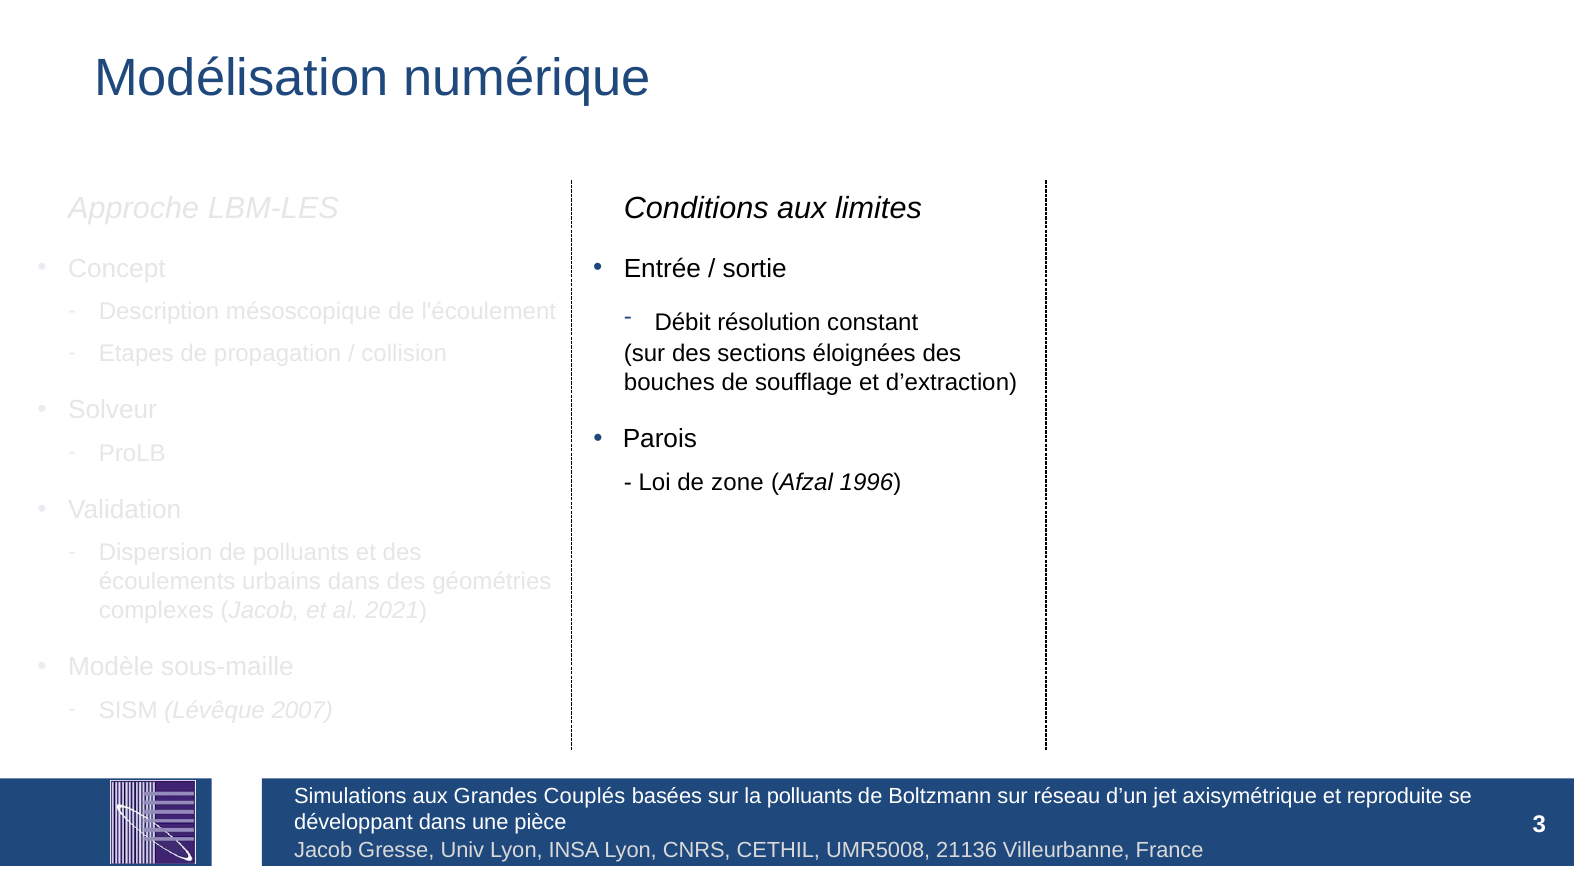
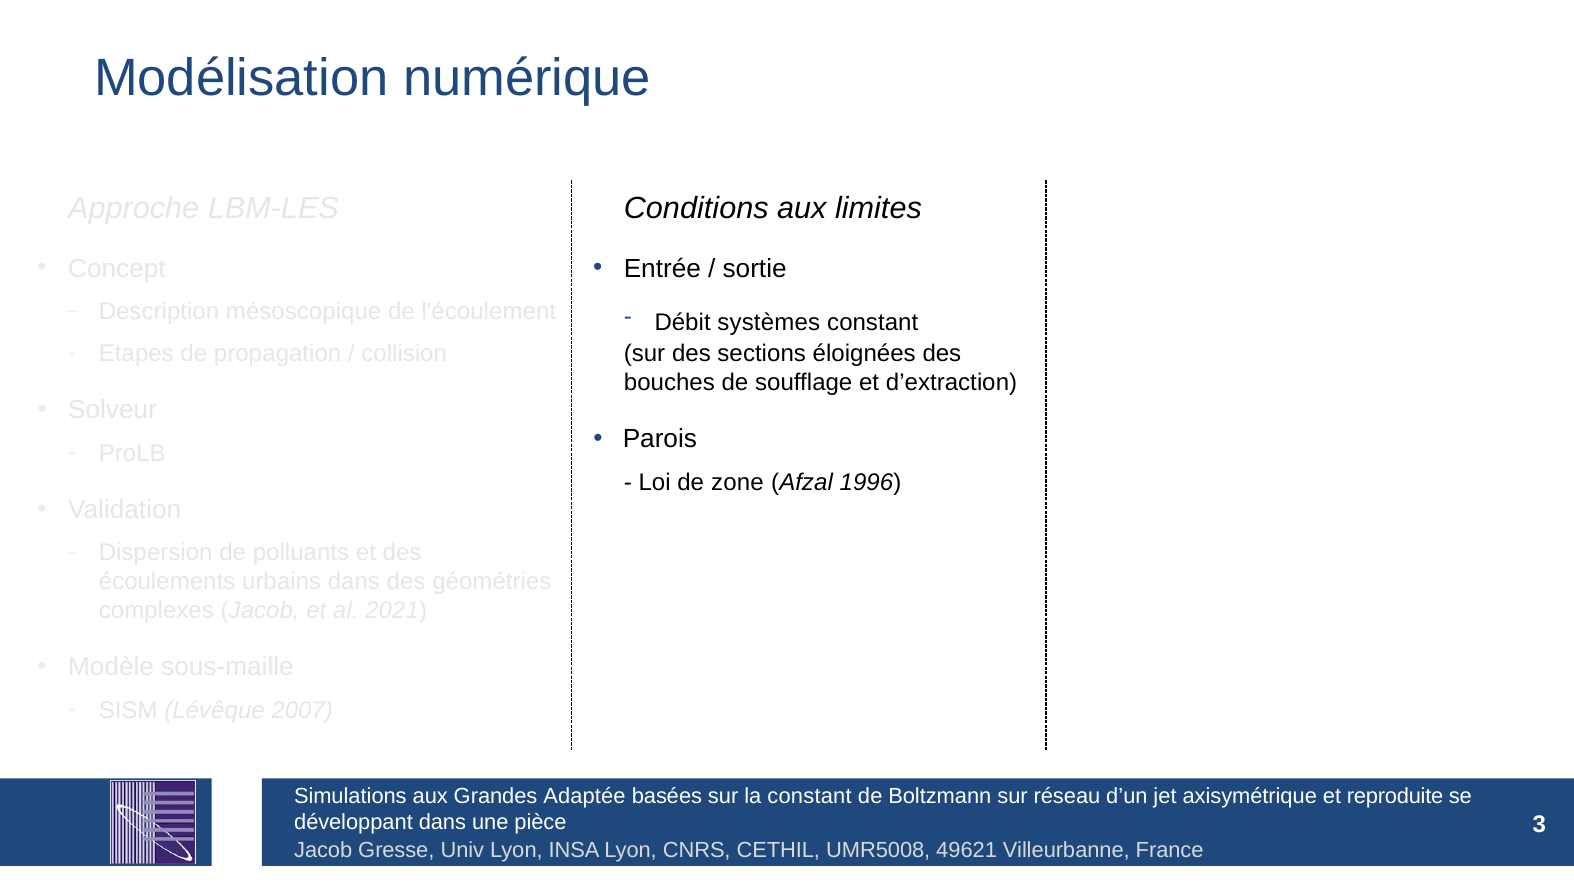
résolution: résolution -> systèmes (769, 323)
Couplés: Couplés -> Adaptée (585, 797)
la polluants: polluants -> constant (810, 797)
21136: 21136 -> 49621 (967, 851)
